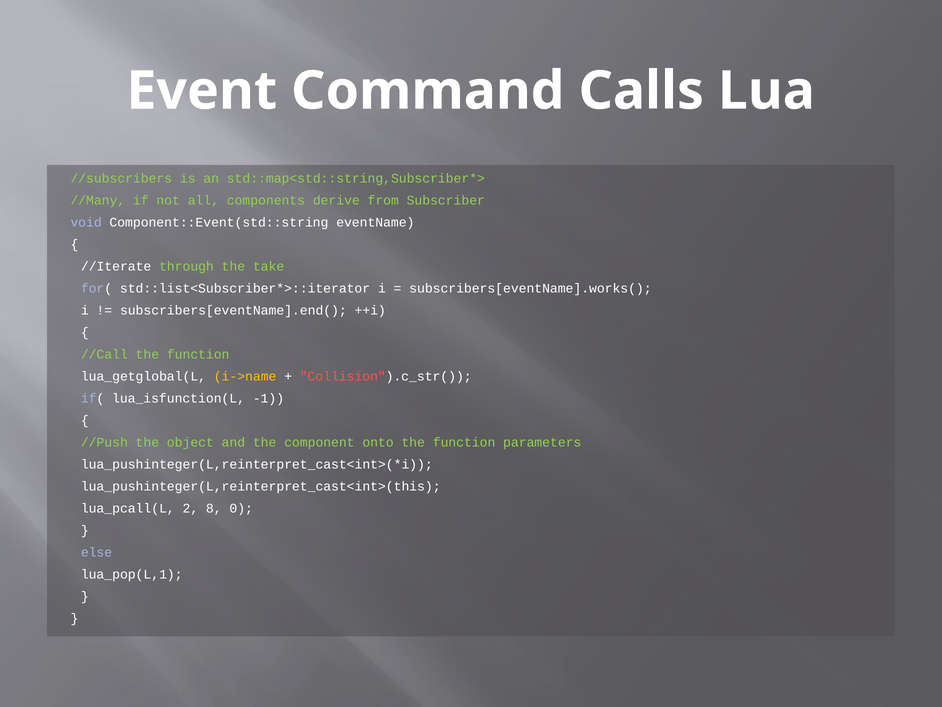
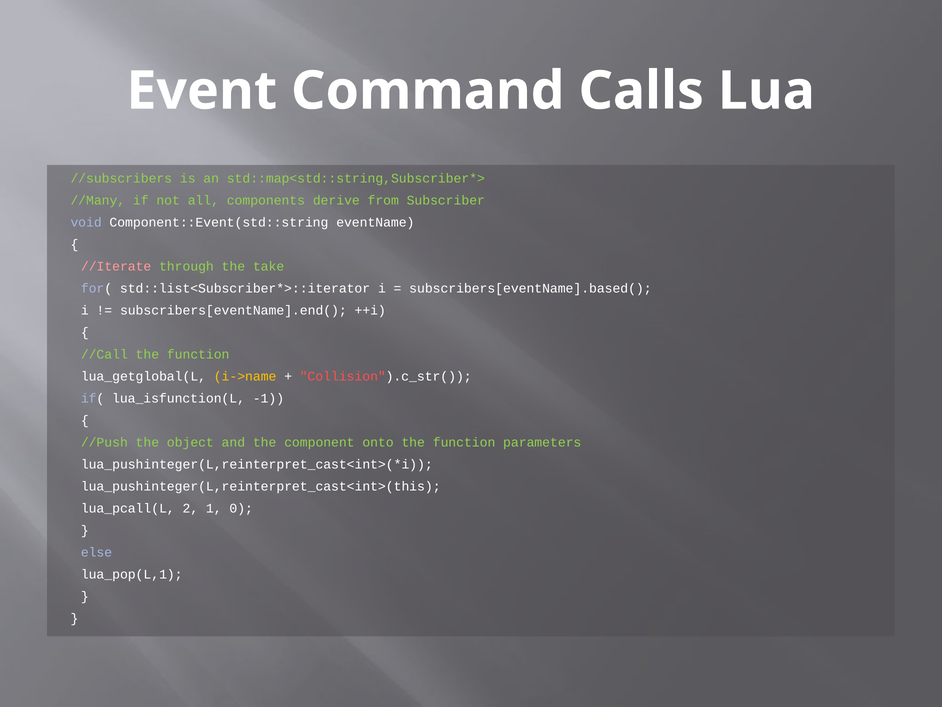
//Iterate colour: white -> pink (116, 266)
subscribers[eventName].works(: subscribers[eventName].works( -> subscribers[eventName].based( (530, 288)
8: 8 -> 1 (214, 508)
